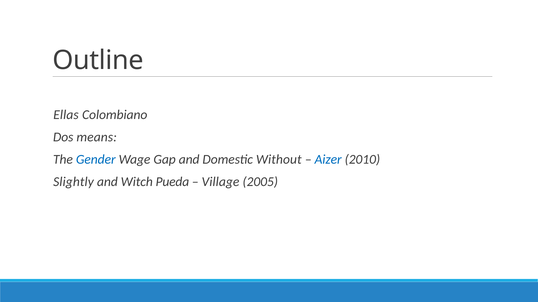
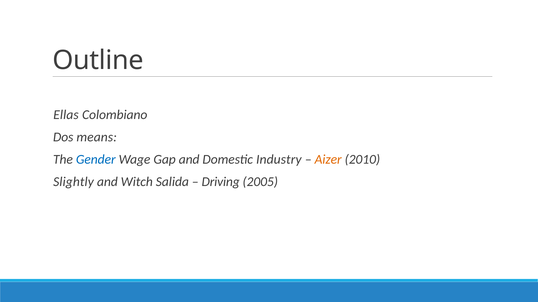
Without: Without -> Industry (279, 160)
Aizer colour: blue -> orange (328, 160)
Pueda: Pueda -> Salida (172, 182)
Village: Village -> Driving (221, 182)
